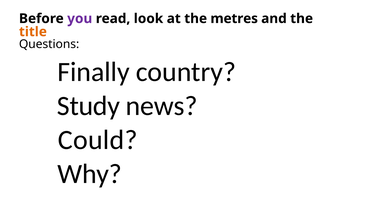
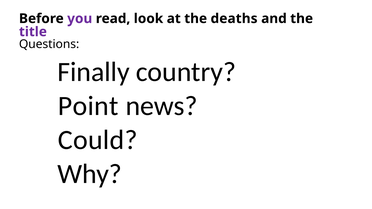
metres: metres -> deaths (234, 19)
title colour: orange -> purple (33, 32)
Study: Study -> Point (88, 106)
